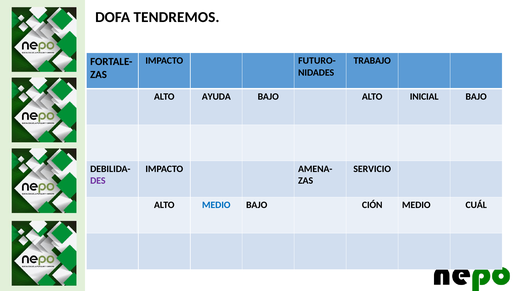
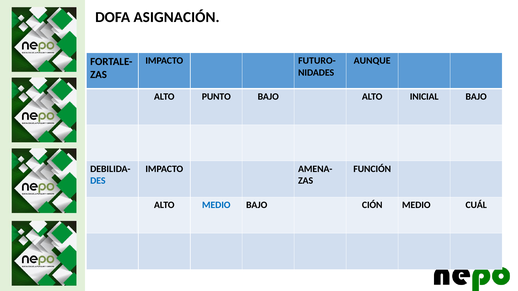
TENDREMOS: TENDREMOS -> ASIGNACIÓN (177, 17)
TRABAJO: TRABAJO -> AUNQUE (372, 61)
AYUDA: AYUDA -> PUNTO (216, 97)
SERVICIO: SERVICIO -> FUNCIÓN (372, 169)
DES colour: purple -> blue (98, 181)
